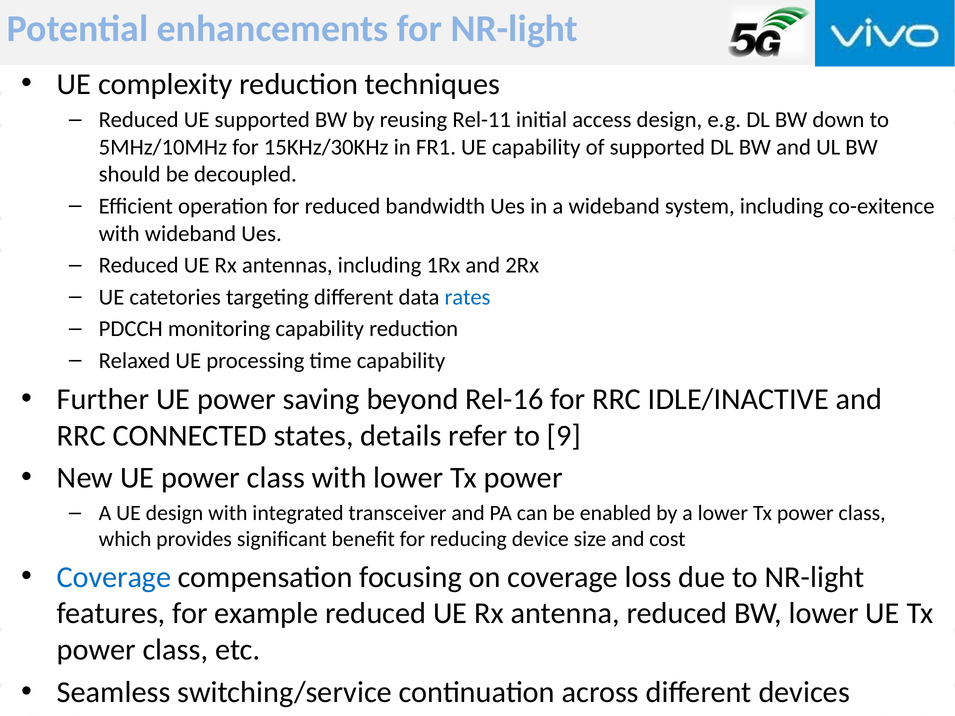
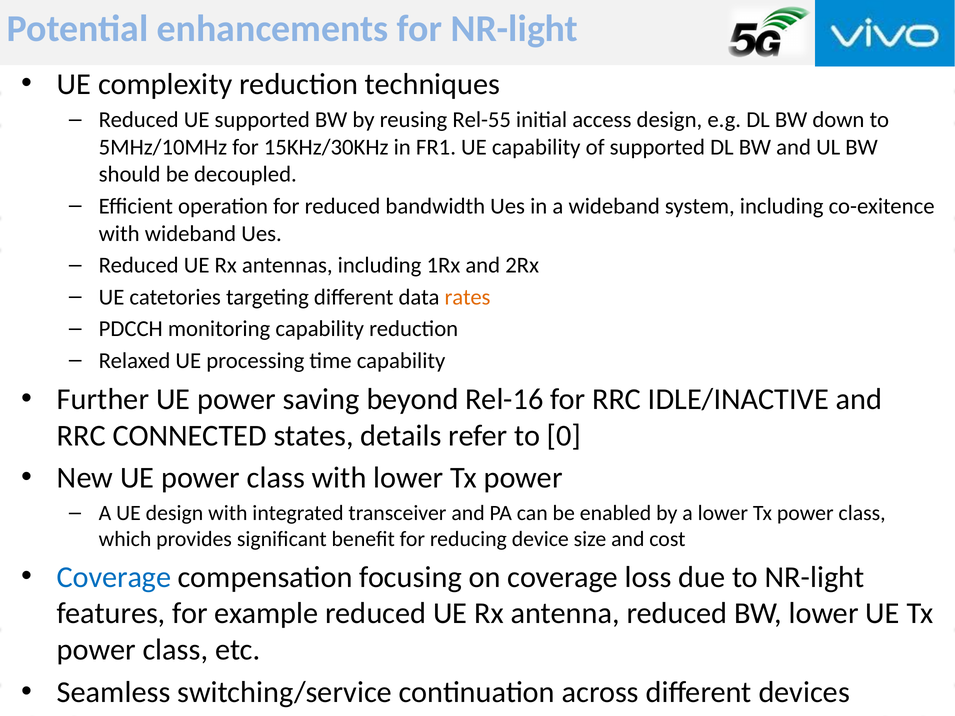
Rel-11: Rel-11 -> Rel-55 (482, 120)
rates colour: blue -> orange (468, 297)
9: 9 -> 0 (564, 436)
